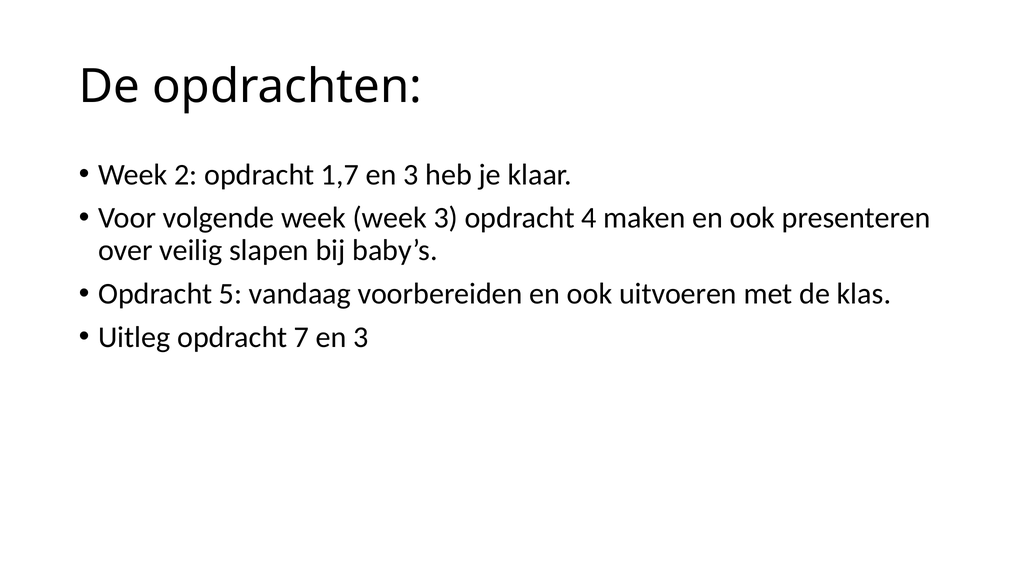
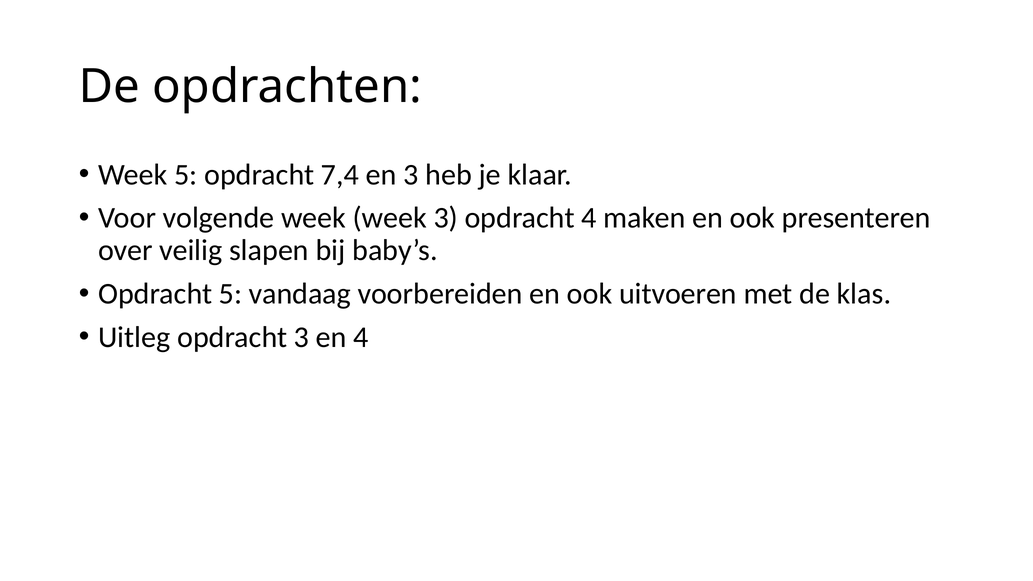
Week 2: 2 -> 5 (186, 175)
1,7: 1,7 -> 7,4 (340, 175)
opdracht 7: 7 -> 3 (302, 337)
3: 3 -> 4 (361, 337)
